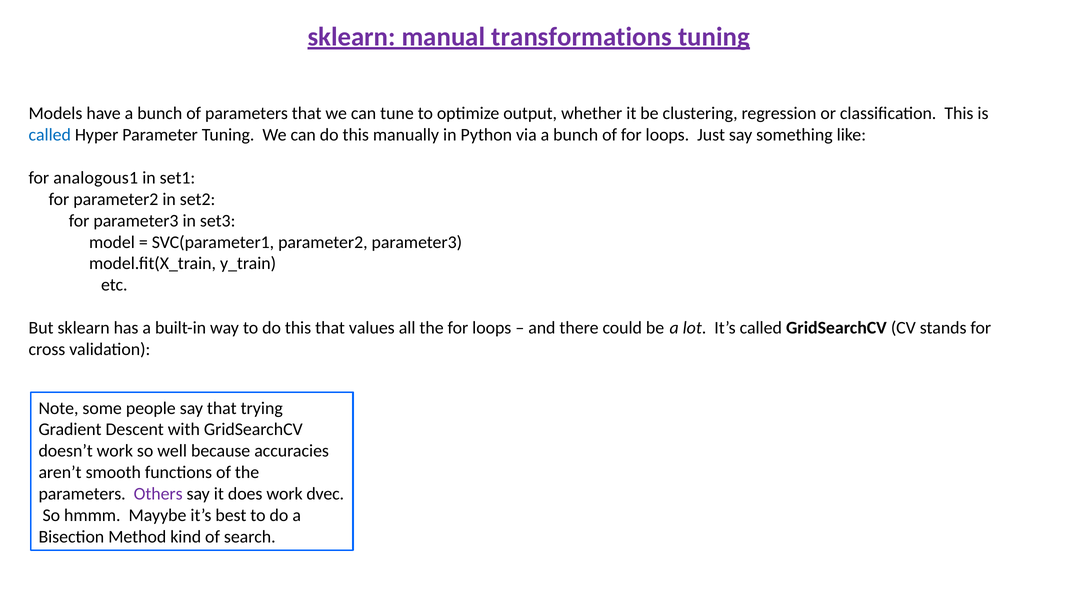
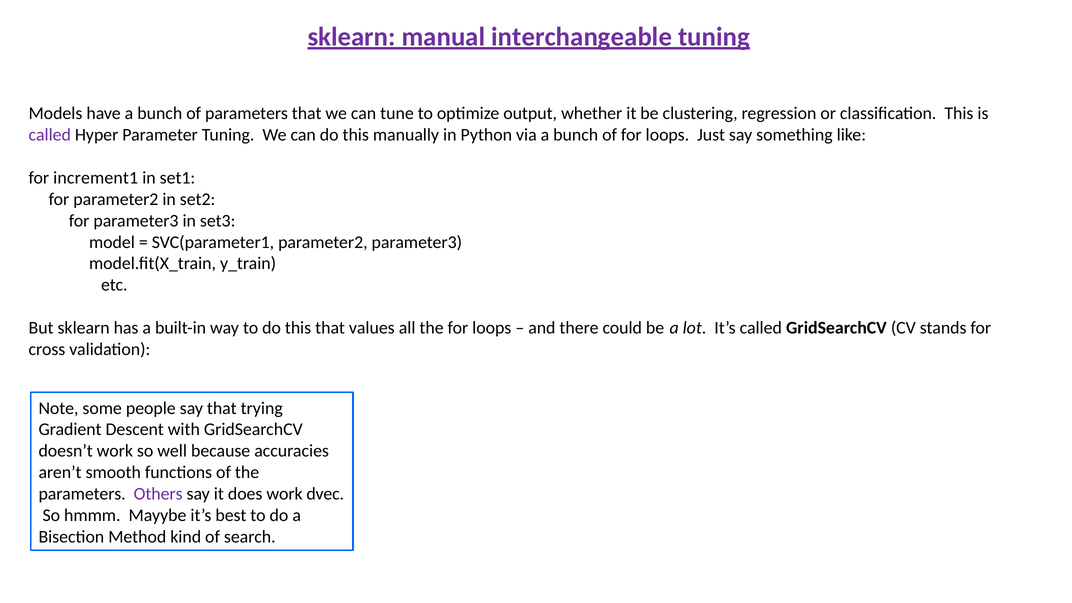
transformations: transformations -> interchangeable (582, 37)
called colour: blue -> purple (50, 135)
analogous1: analogous1 -> increment1 (96, 178)
